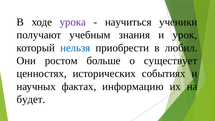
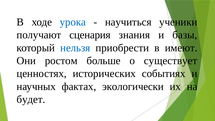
урока colour: purple -> blue (73, 22)
учебным: учебным -> сценария (90, 35)
урок: урок -> базы (185, 35)
любил: любил -> имеют (181, 48)
информацию: информацию -> экологически (133, 86)
